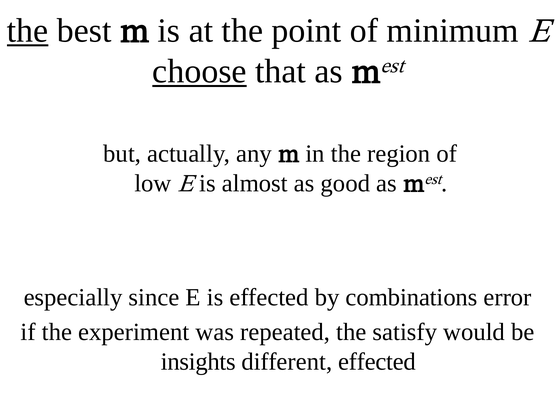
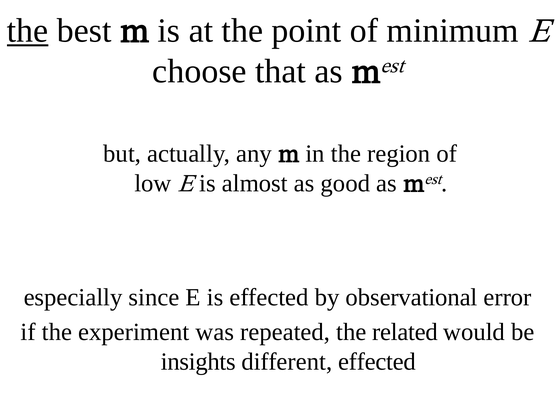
choose underline: present -> none (199, 71)
combinations: combinations -> observational (412, 297)
satisfy: satisfy -> related (405, 332)
